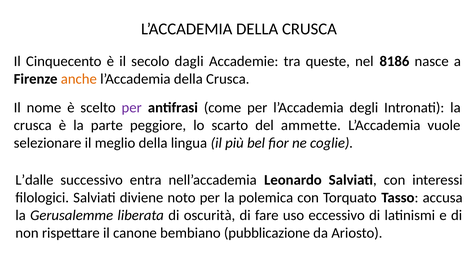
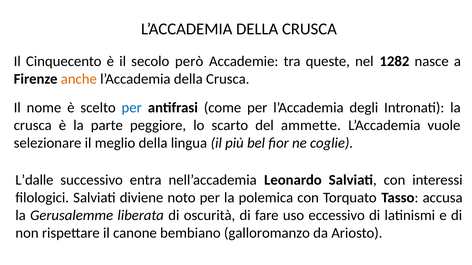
dagli: dagli -> però (189, 61)
8186: 8186 -> 1282 (394, 61)
per colour: purple -> blue (132, 108)
pubblicazione: pubblicazione -> galloromanzo (267, 233)
